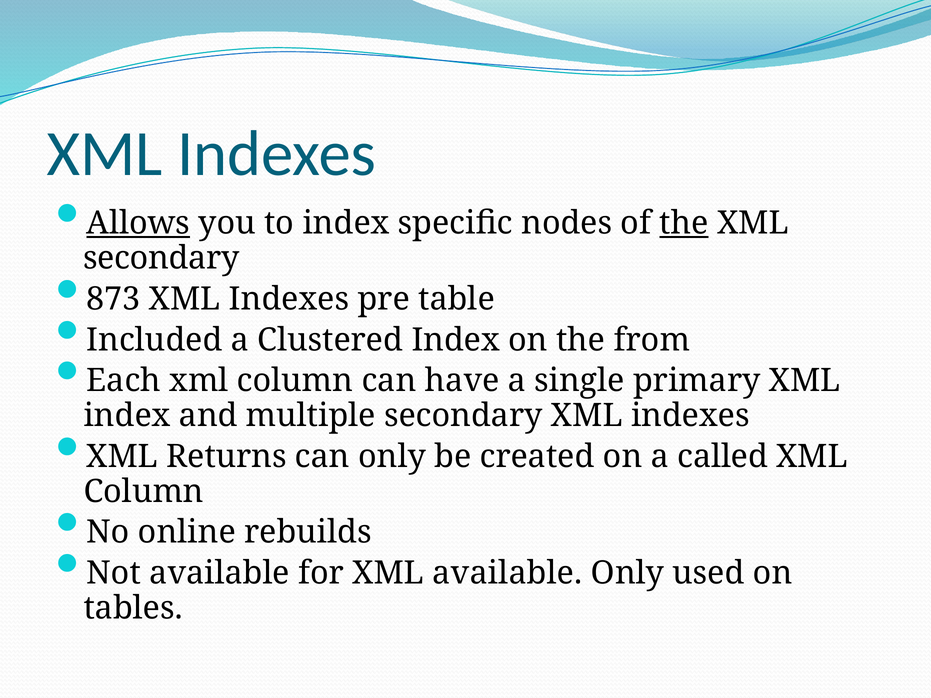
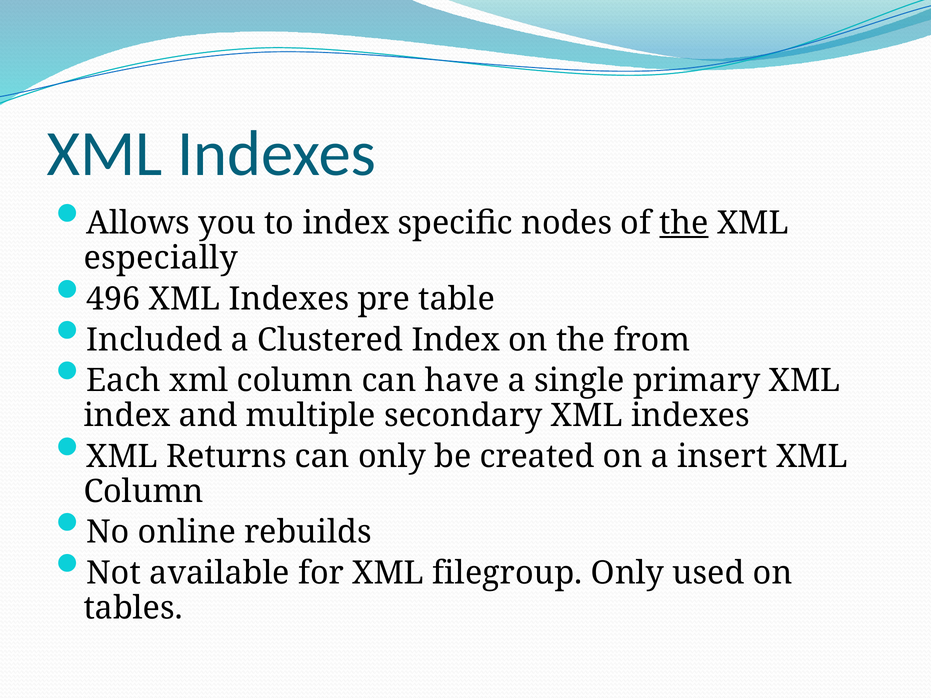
Allows underline: present -> none (138, 223)
secondary: secondary -> especially (161, 258)
873: 873 -> 496 (113, 299)
called: called -> insert (722, 457)
XML available: available -> filegroup (508, 573)
